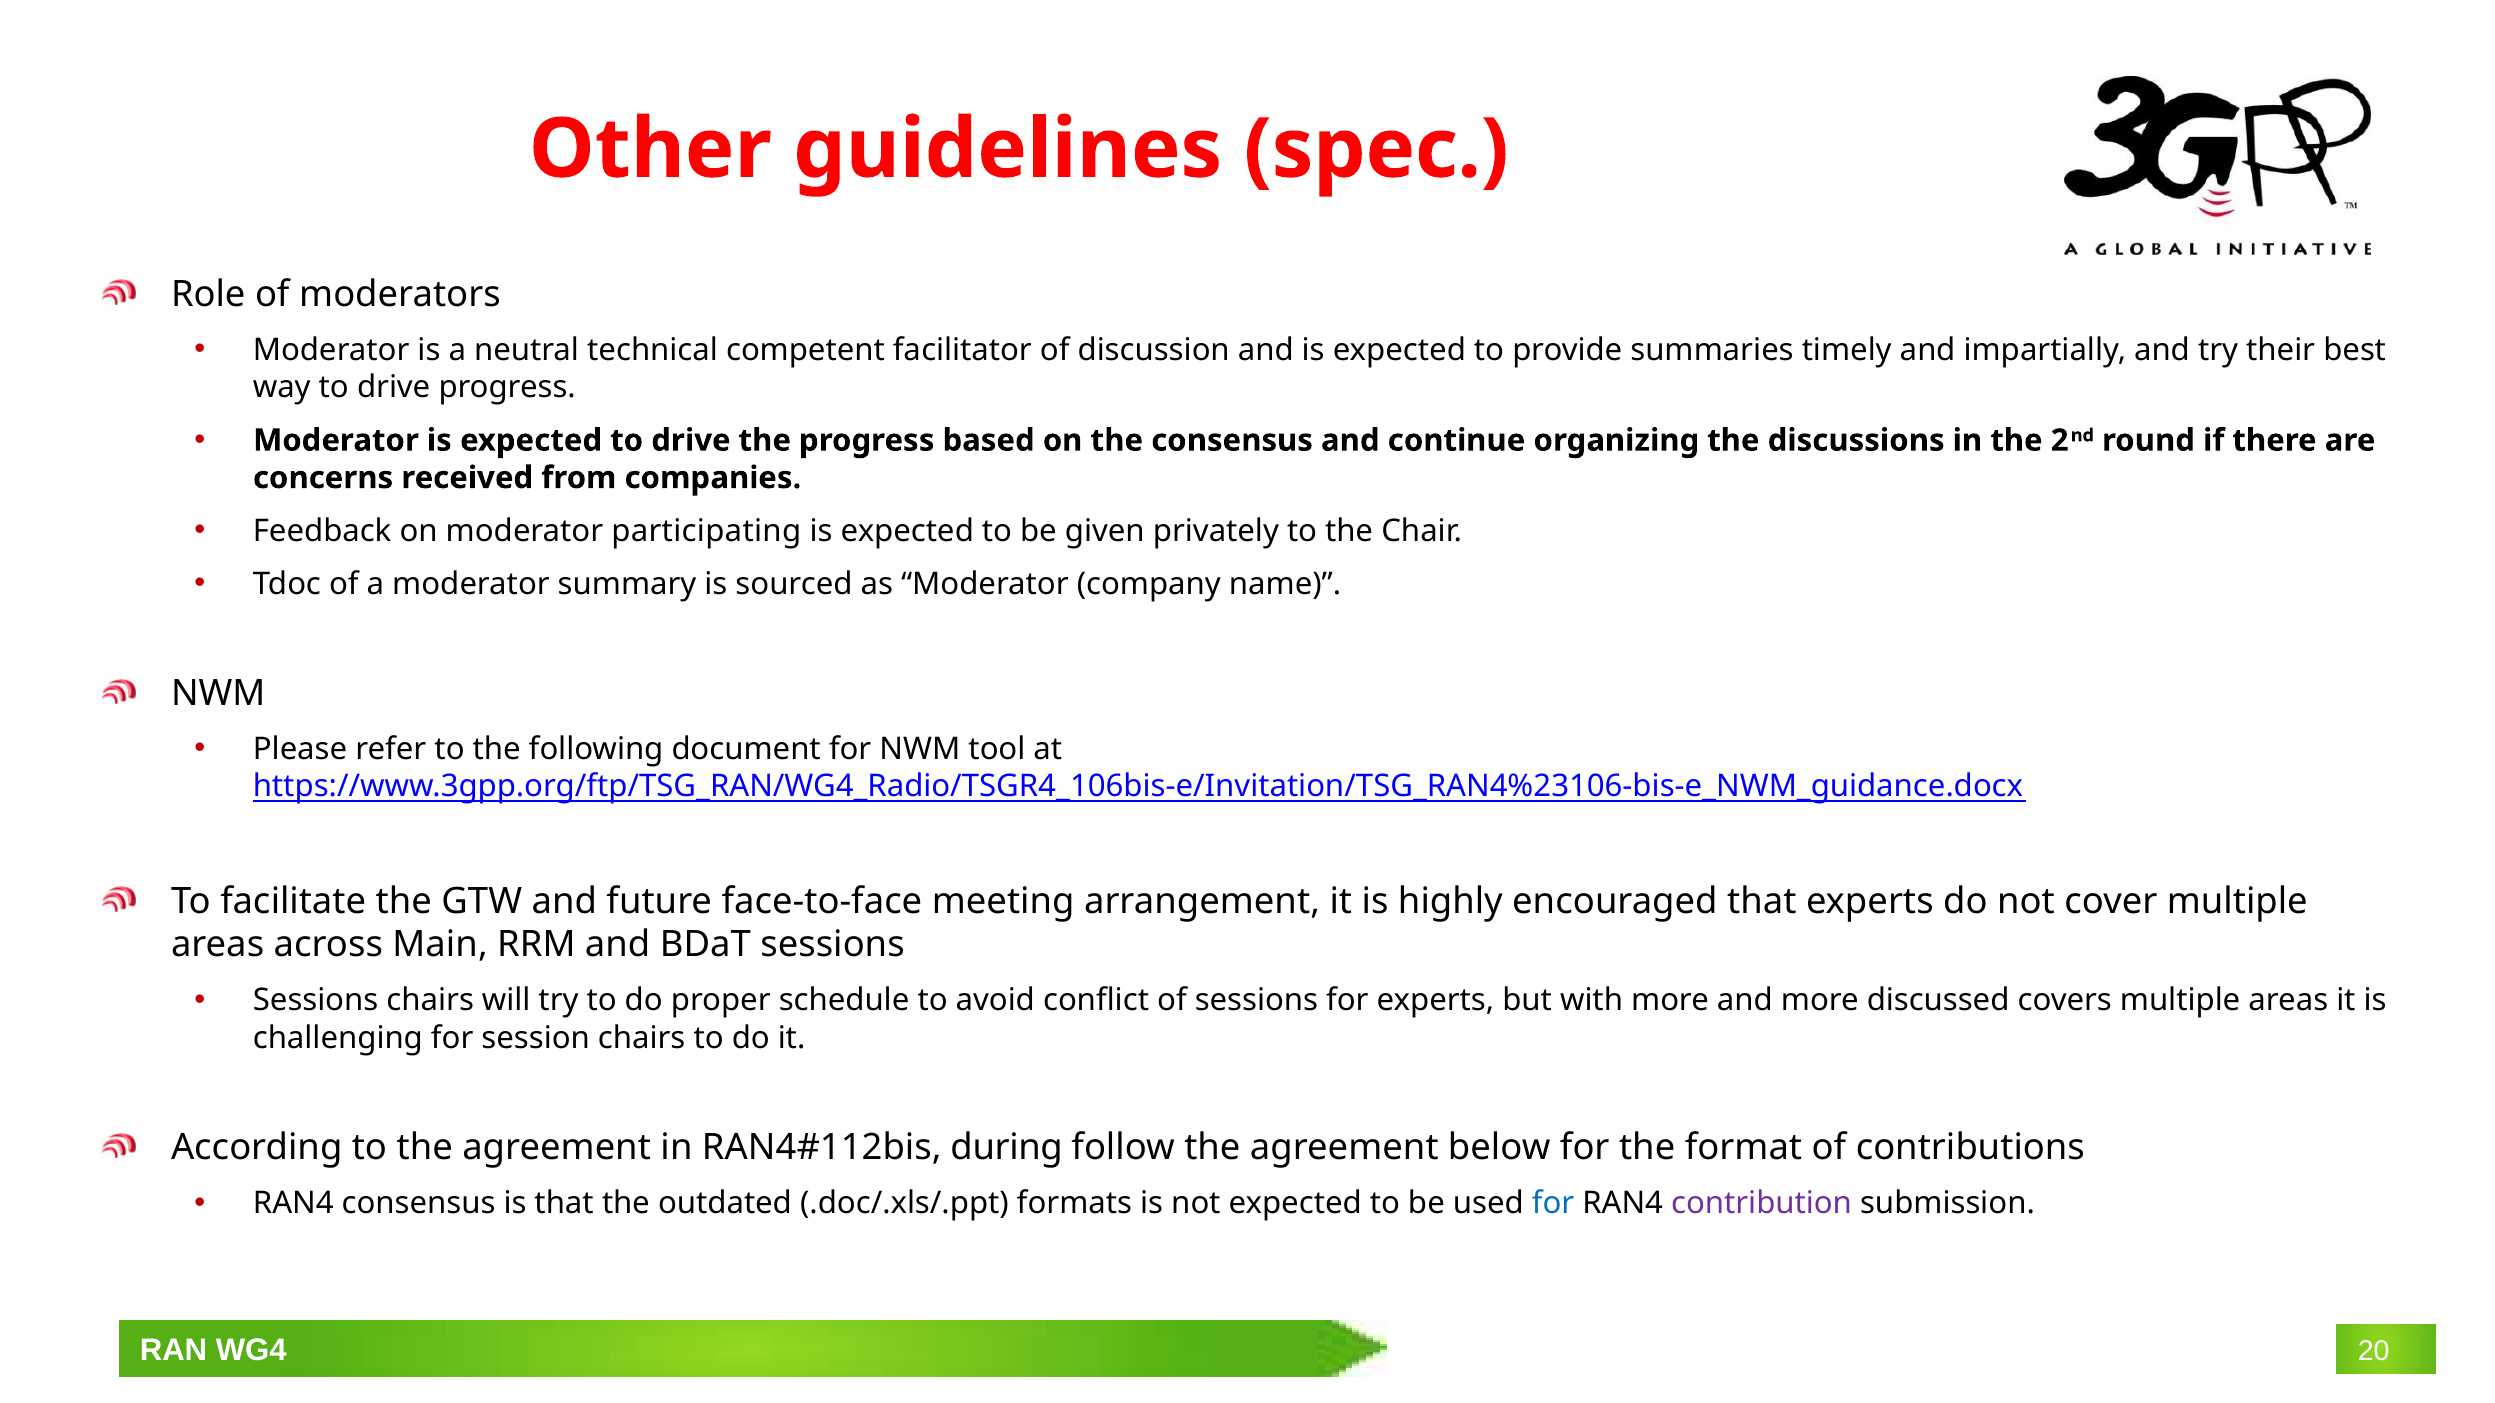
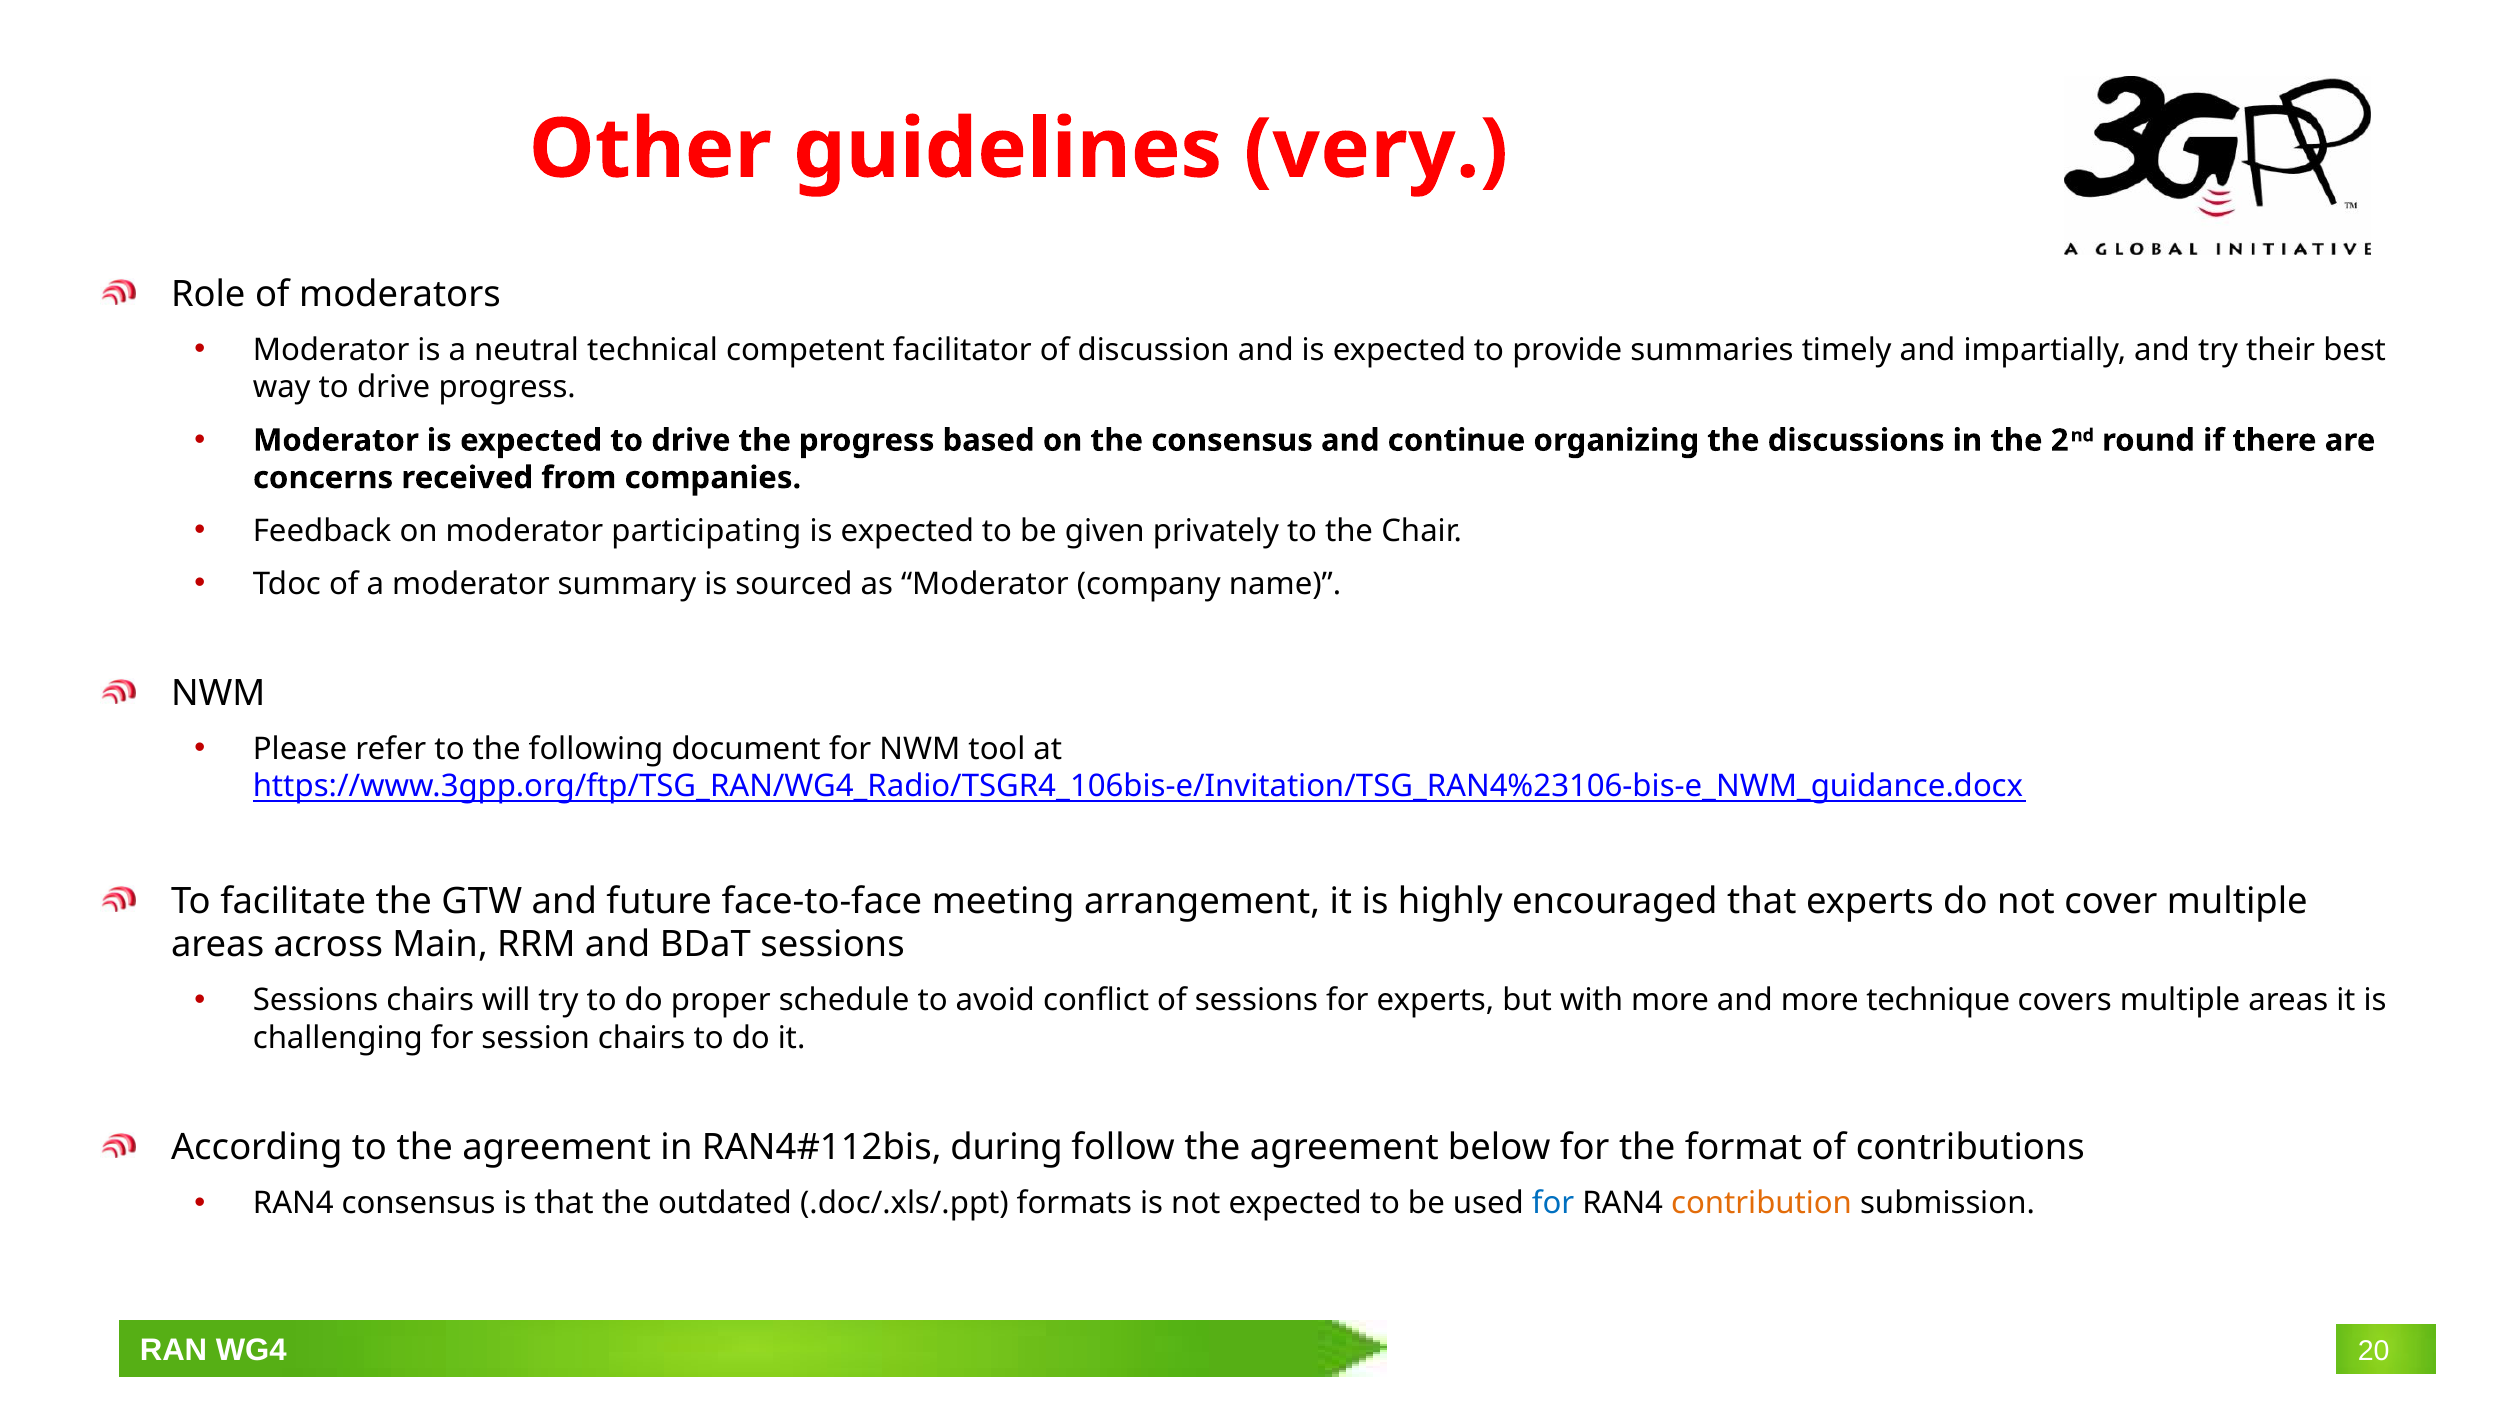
spec: spec -> very (1376, 149)
discussed: discussed -> technique (1938, 1001)
contribution colour: purple -> orange (1762, 1204)
